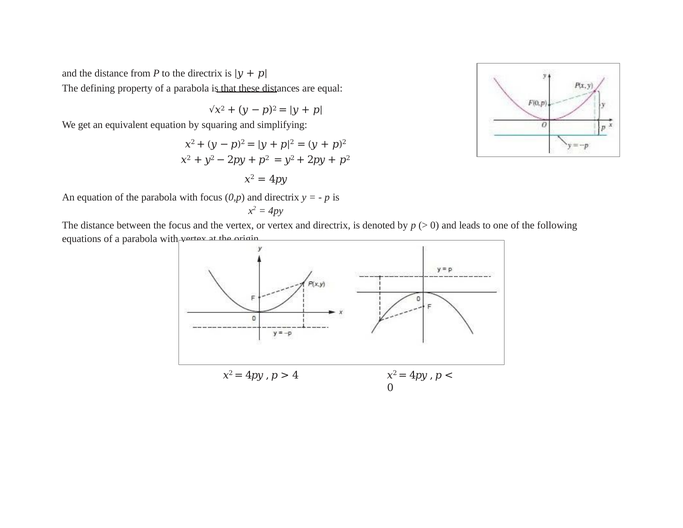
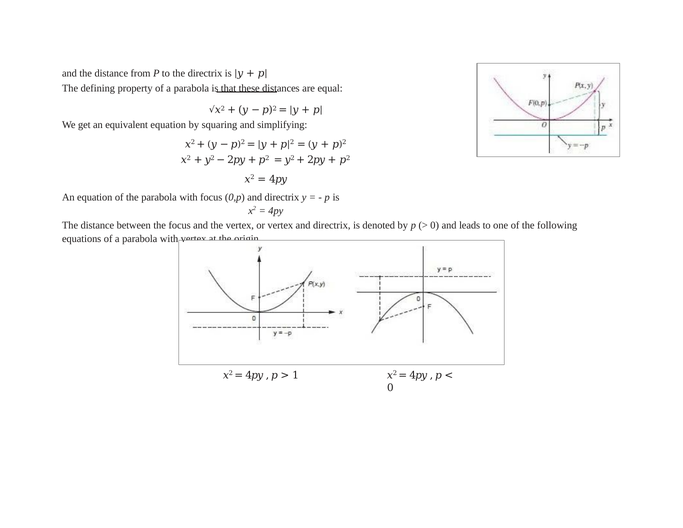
4: 4 -> 1 (296, 375)
